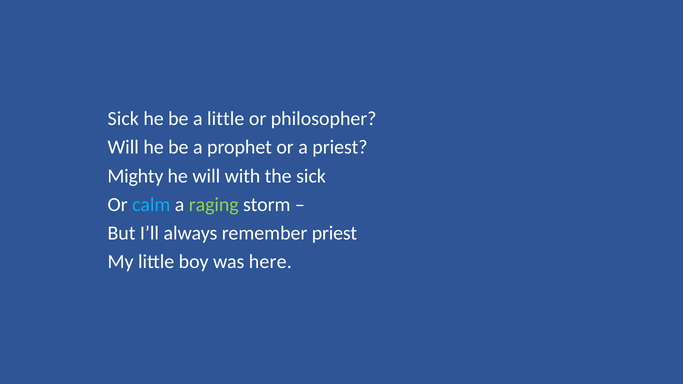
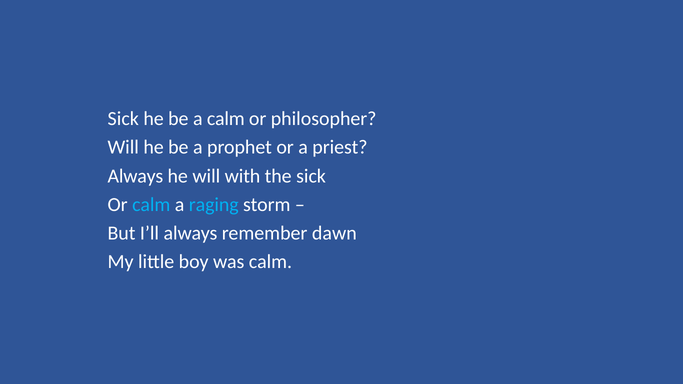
a little: little -> calm (226, 119)
Mighty: Mighty -> Always (135, 176)
raging colour: light green -> light blue (214, 205)
remember priest: priest -> dawn (334, 233)
was here: here -> calm (270, 262)
